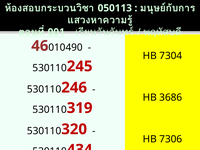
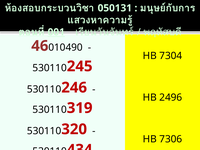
050113: 050113 -> 050131 (115, 8)
3686: 3686 -> 2496 (171, 97)
